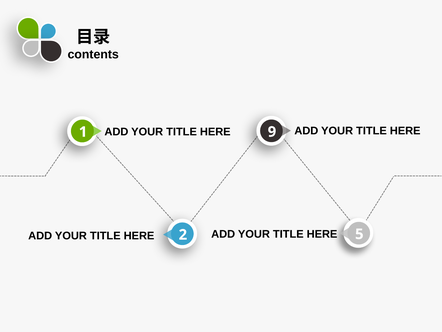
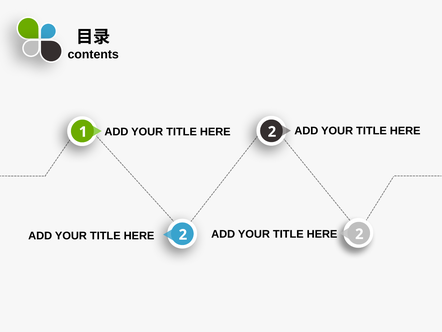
9: 9 -> 2 (272, 132)
5: 5 -> 2 (359, 234)
